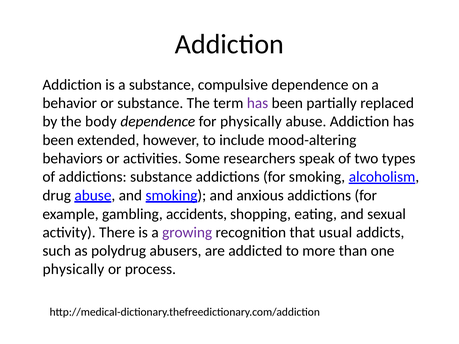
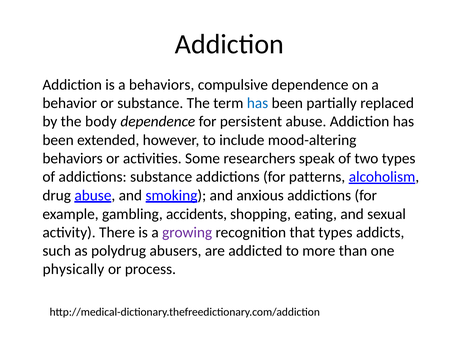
a substance: substance -> behaviors (162, 85)
has colour: purple -> blue (258, 103)
for physically: physically -> persistent (251, 122)
for smoking: smoking -> patterns (317, 177)
that usual: usual -> types (335, 232)
